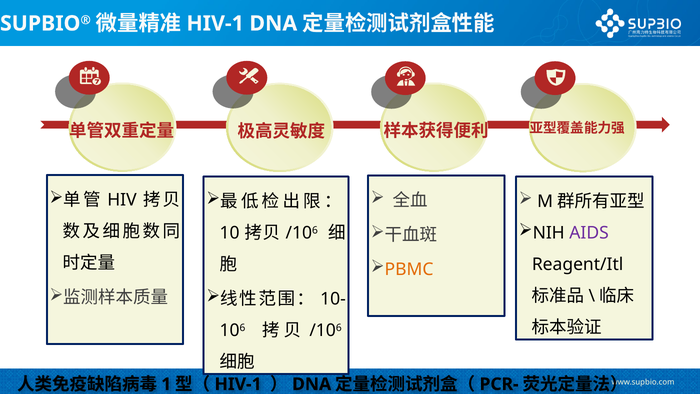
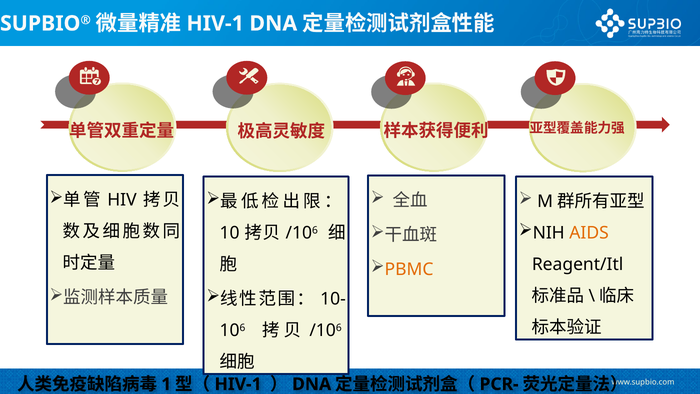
AIDS colour: purple -> orange (589, 233)
